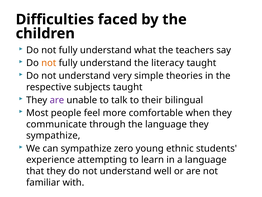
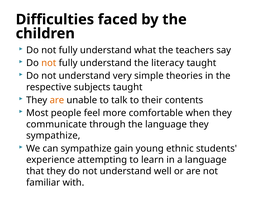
are colour: purple -> orange (57, 100)
bilingual: bilingual -> contents (184, 100)
zero: zero -> gain (124, 148)
